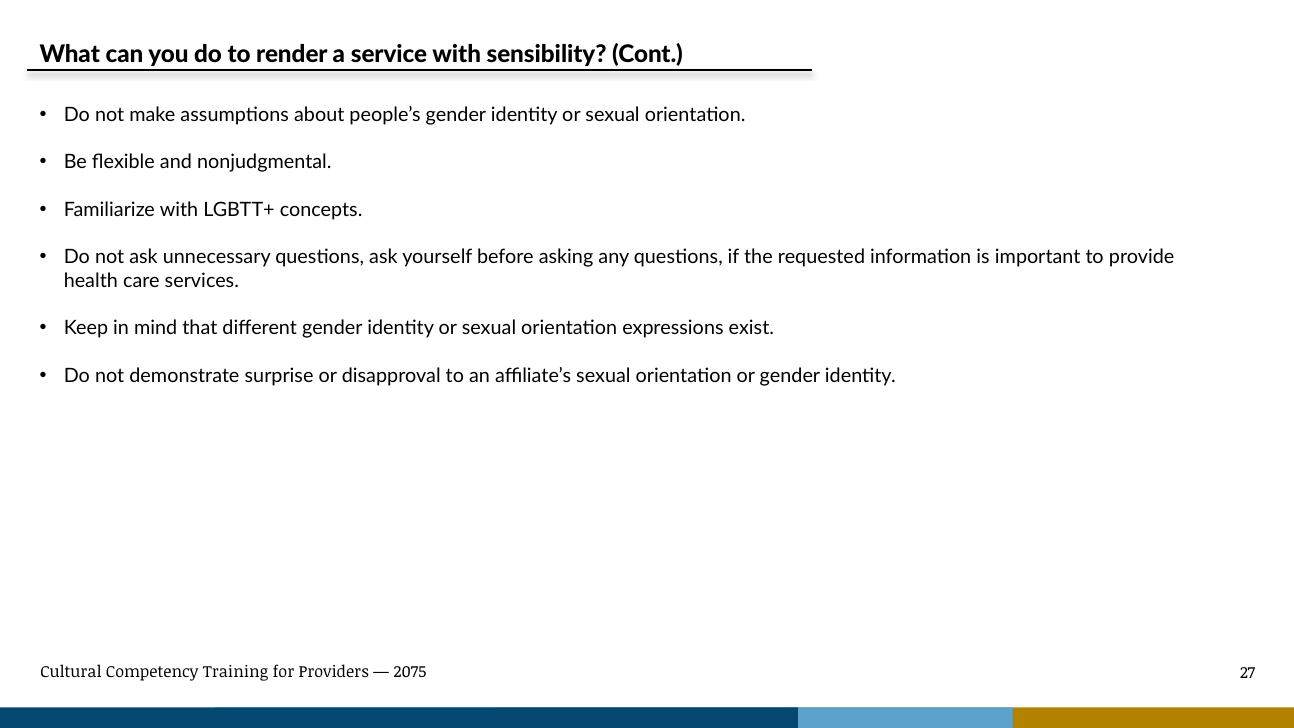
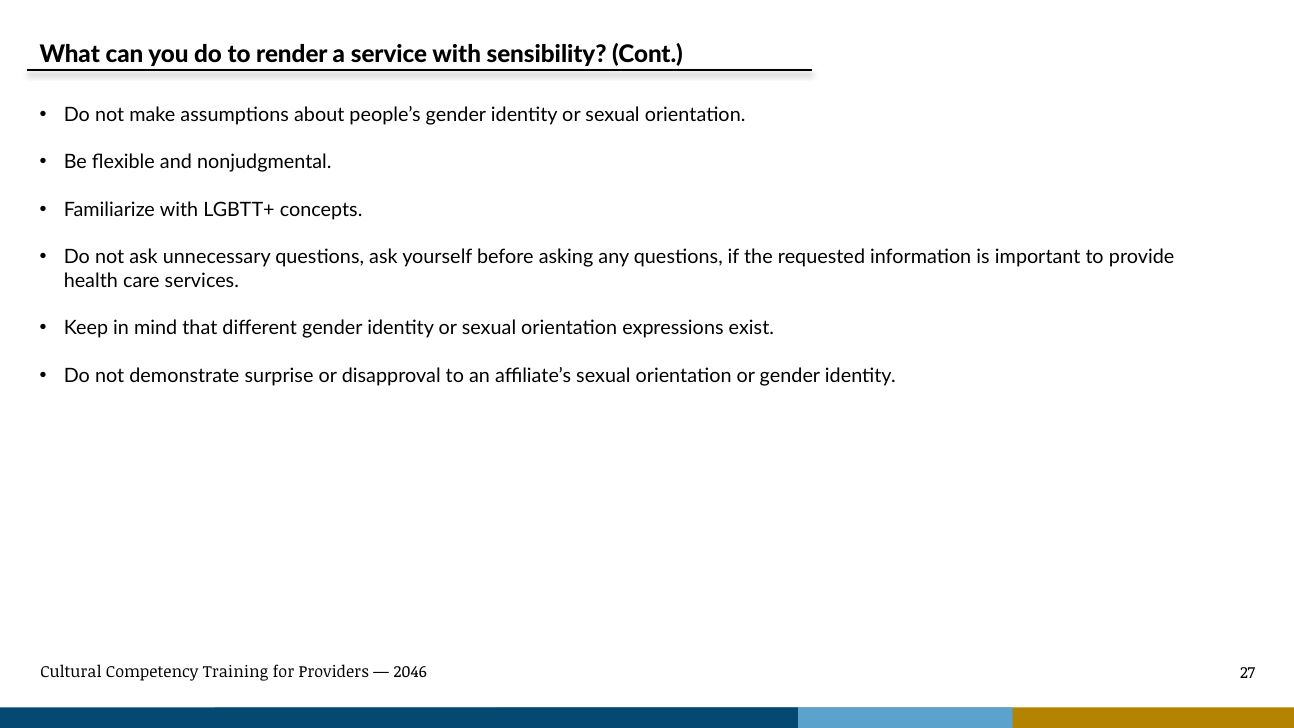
2075: 2075 -> 2046 (410, 672)
